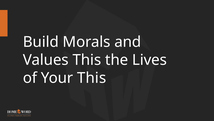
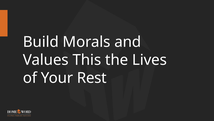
Your This: This -> Rest (92, 78)
